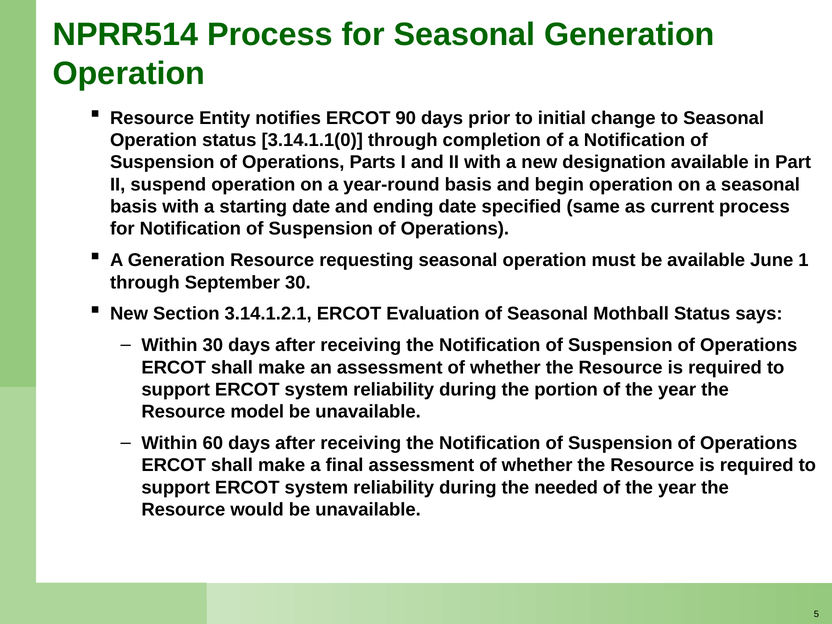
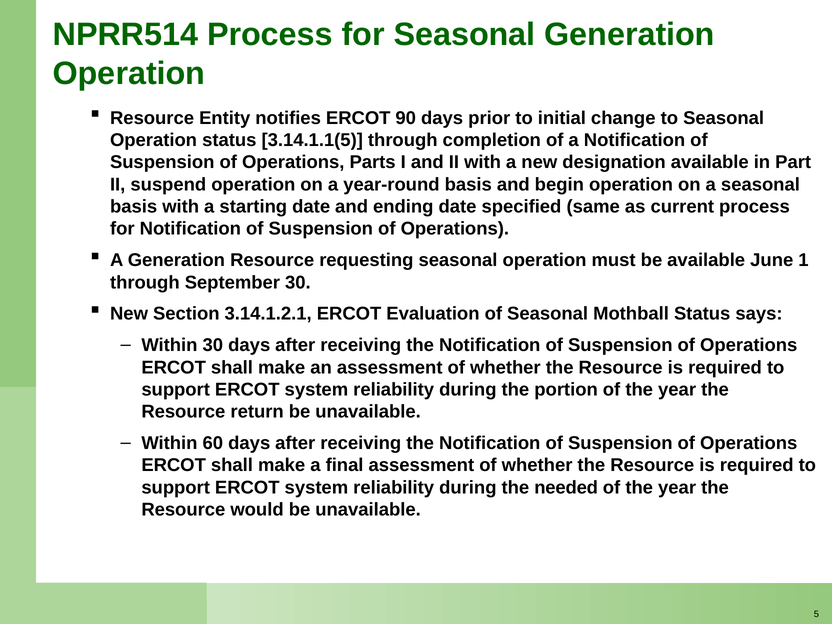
3.14.1.1(0: 3.14.1.1(0 -> 3.14.1.1(5 (312, 140)
model: model -> return (257, 412)
